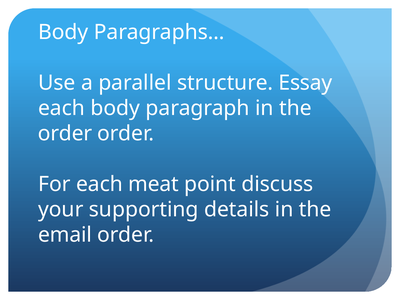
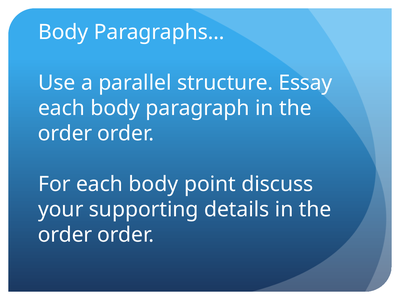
For each meat: meat -> body (153, 184)
email: email -> order (65, 235)
